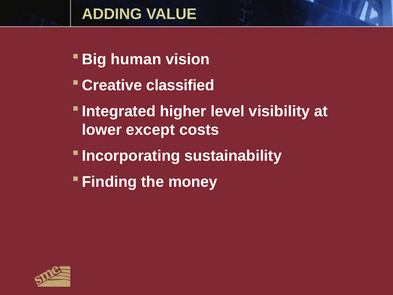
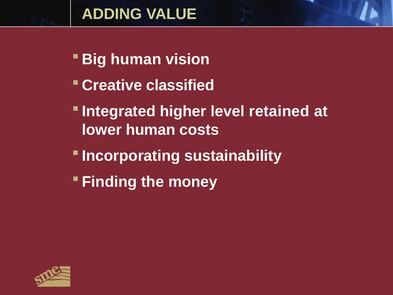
visibility: visibility -> retained (279, 111)
lower except: except -> human (151, 130)
